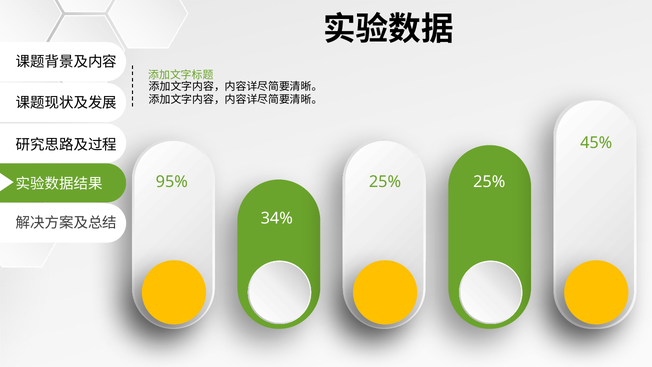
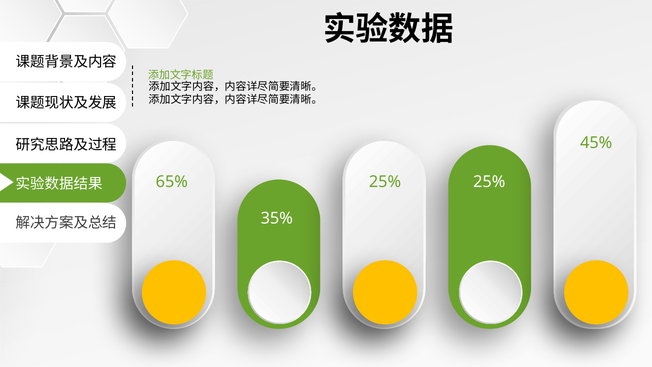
95%: 95% -> 65% (172, 182)
34%: 34% -> 35% (277, 218)
